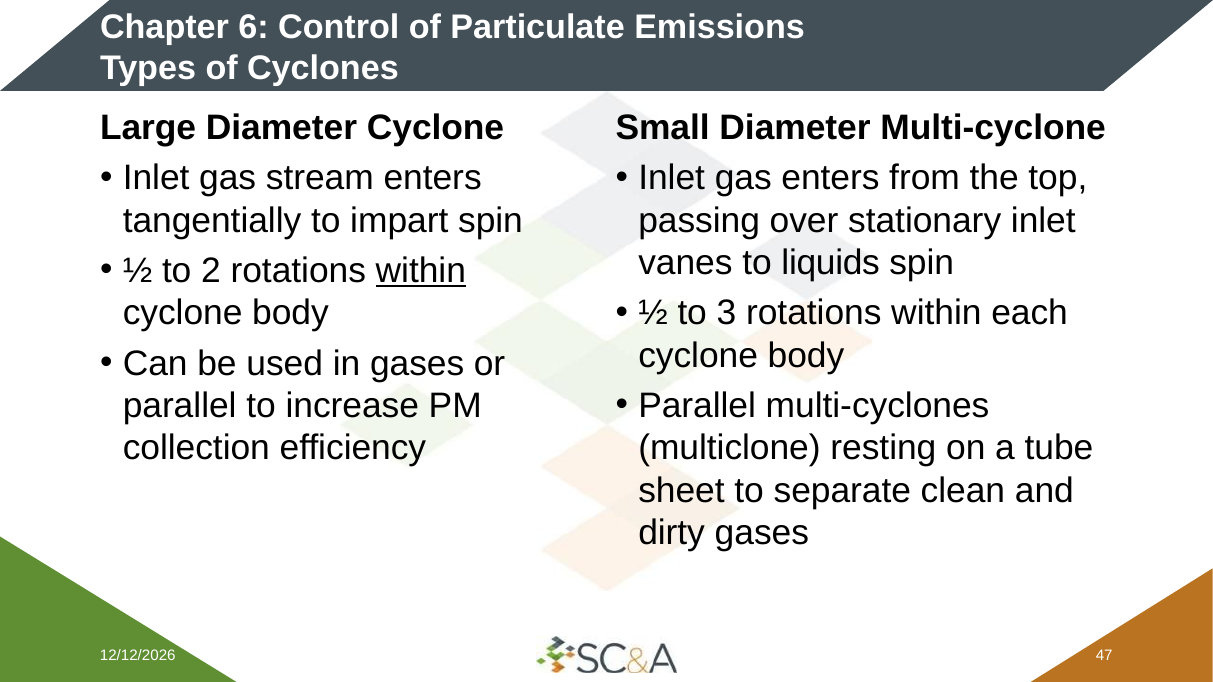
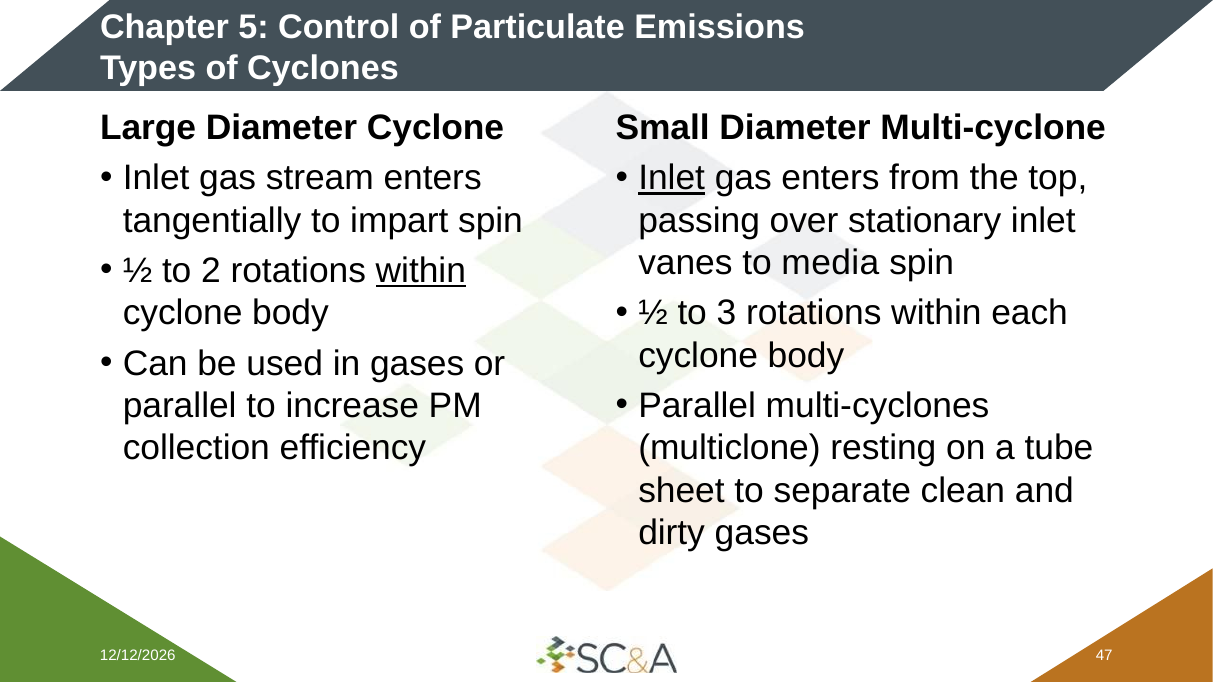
6: 6 -> 5 (254, 27)
Inlet underline: none -> present (672, 178)
liquids: liquids -> media (830, 263)
